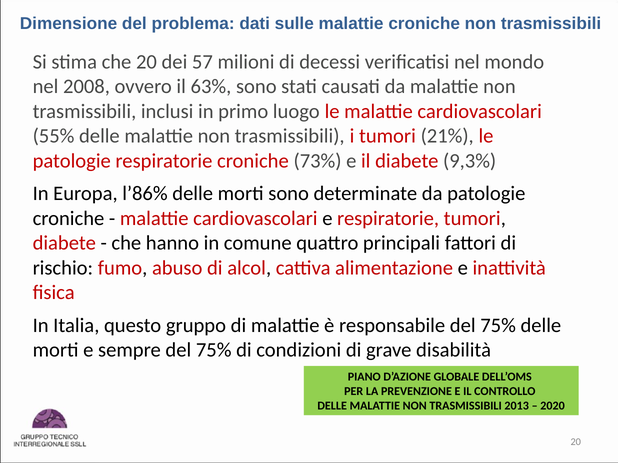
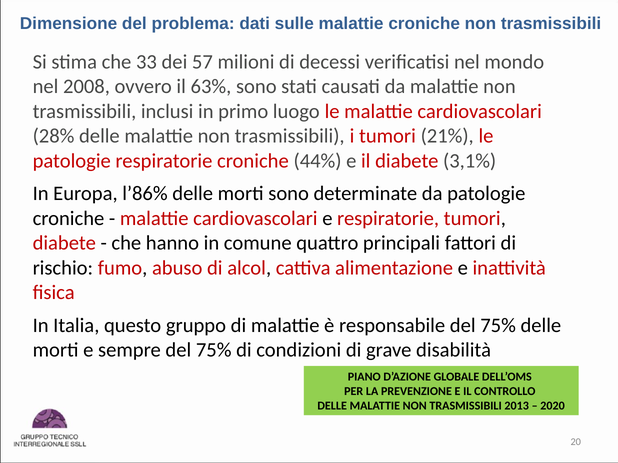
che 20: 20 -> 33 (146, 62)
55%: 55% -> 28% (54, 136)
73%: 73% -> 44% (318, 161)
9,3%: 9,3% -> 3,1% (470, 161)
